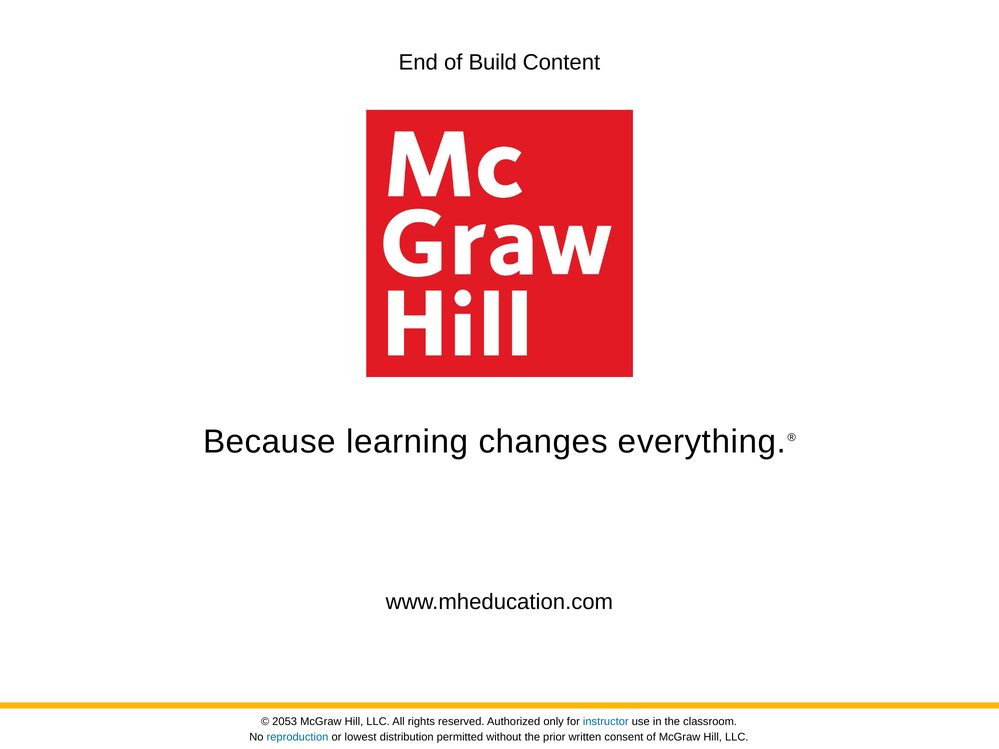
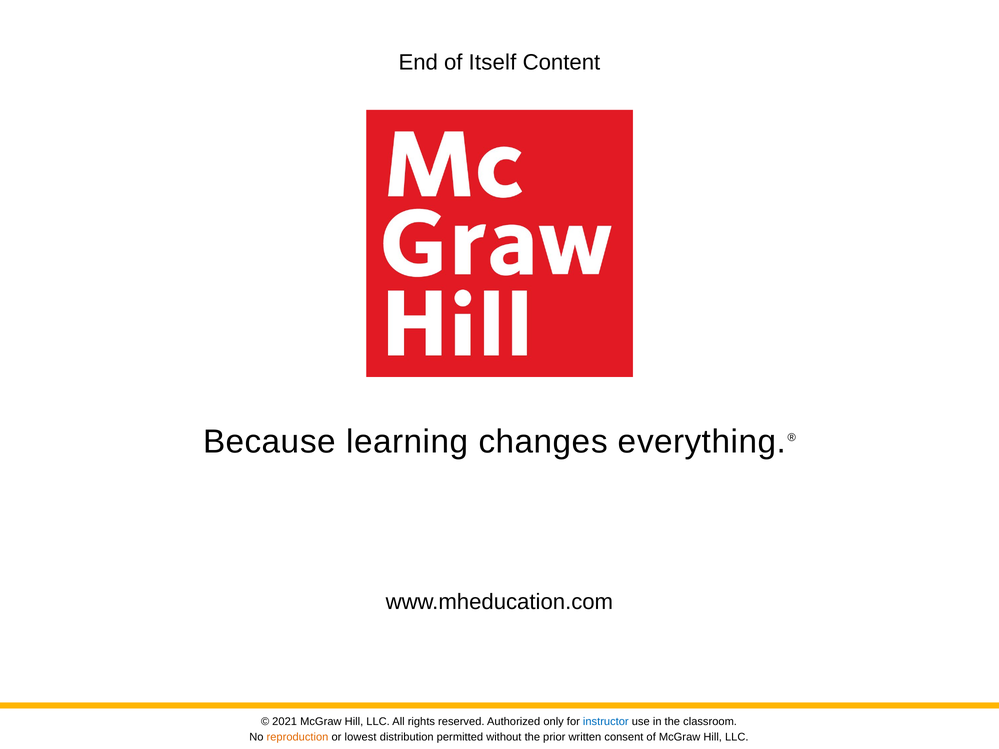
Build: Build -> Itself (493, 62)
2053: 2053 -> 2021 (285, 722)
reproduction colour: blue -> orange (298, 737)
